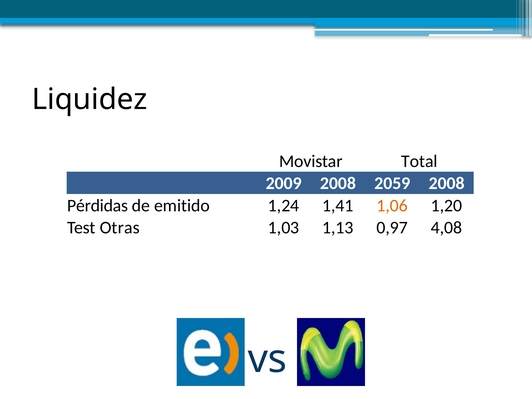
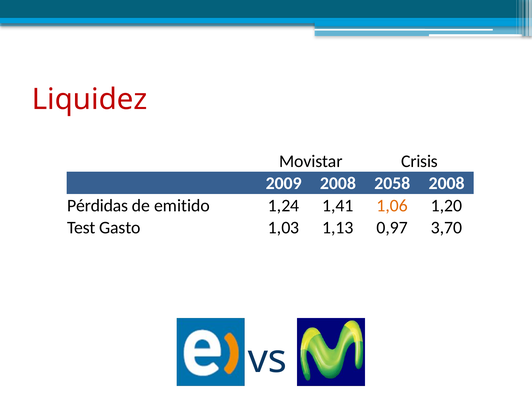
Liquidez colour: black -> red (90, 100)
Total: Total -> Crisis (419, 161)
2059: 2059 -> 2058 (392, 183)
Otras: Otras -> Gasto (120, 228)
4,08: 4,08 -> 3,70 (447, 228)
